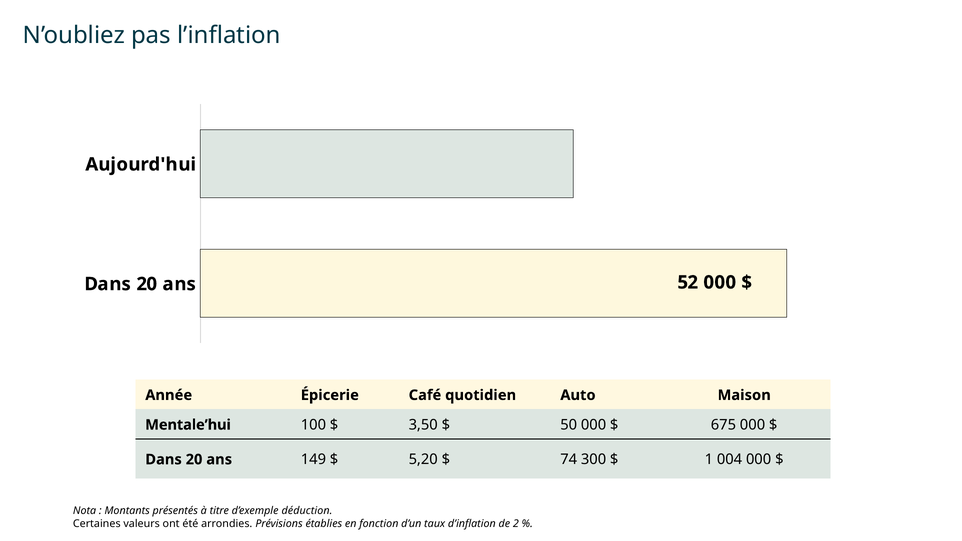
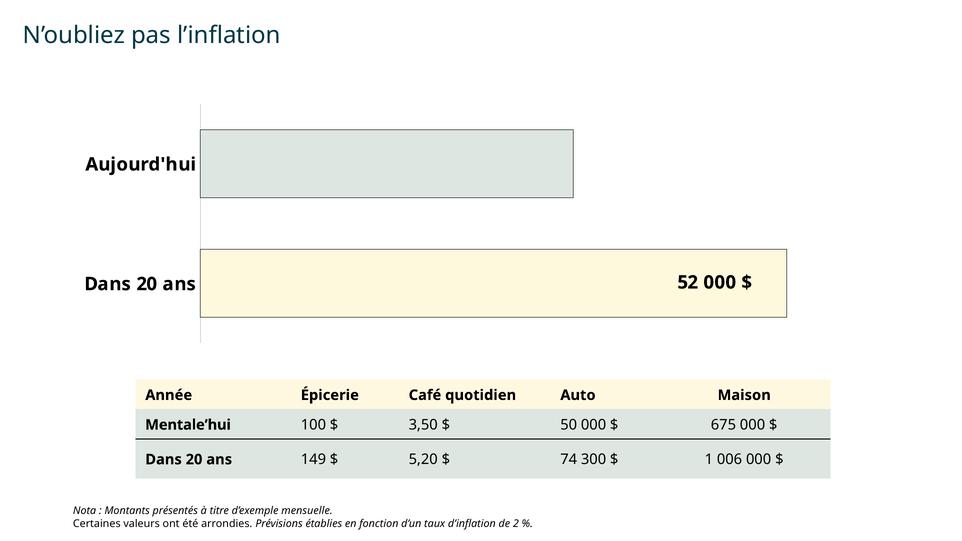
004: 004 -> 006 (730, 460)
déduction: déduction -> mensuelle (307, 511)
